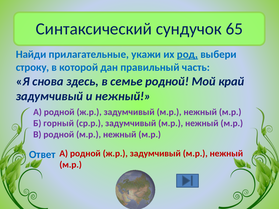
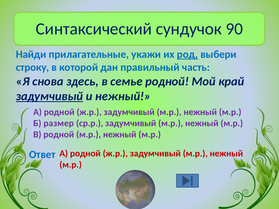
65: 65 -> 90 (234, 29)
задумчивый underline: none -> present (49, 96)
горный: горный -> размер (59, 123)
